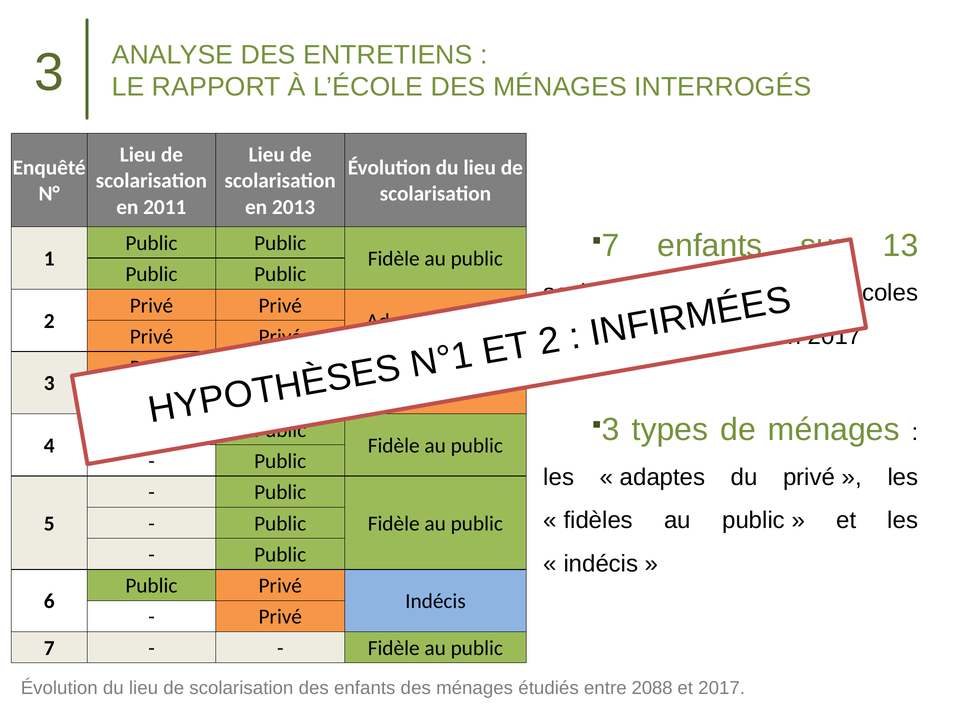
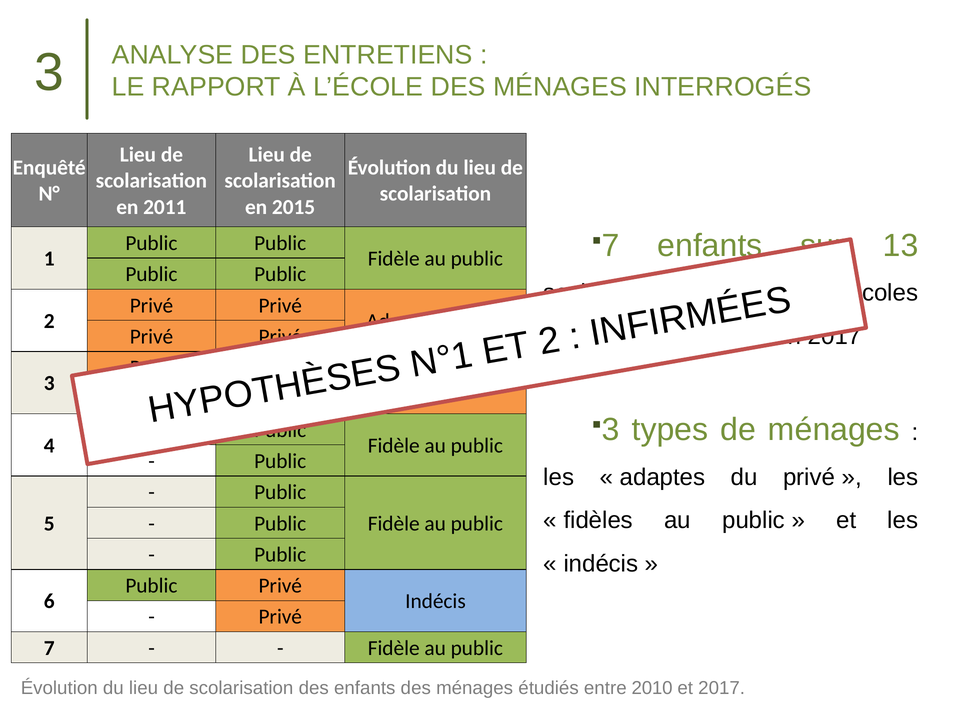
2013: 2013 -> 2015 (294, 207)
2088: 2088 -> 2010 (652, 689)
